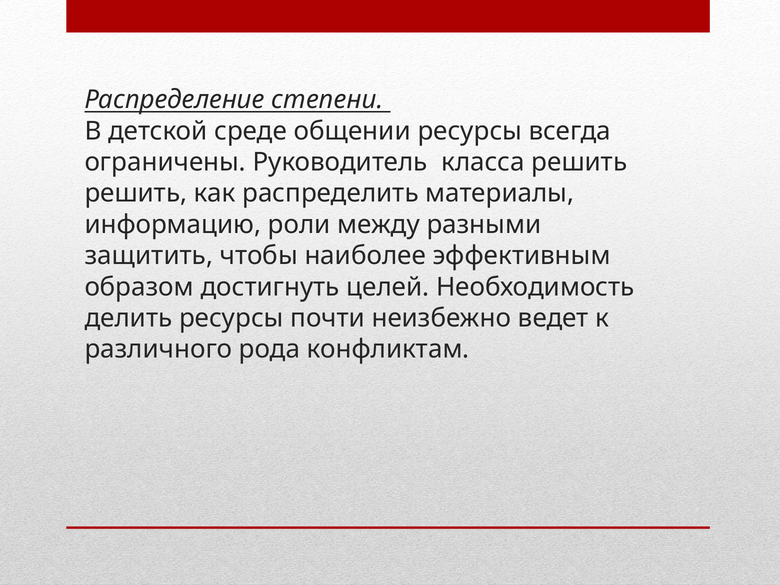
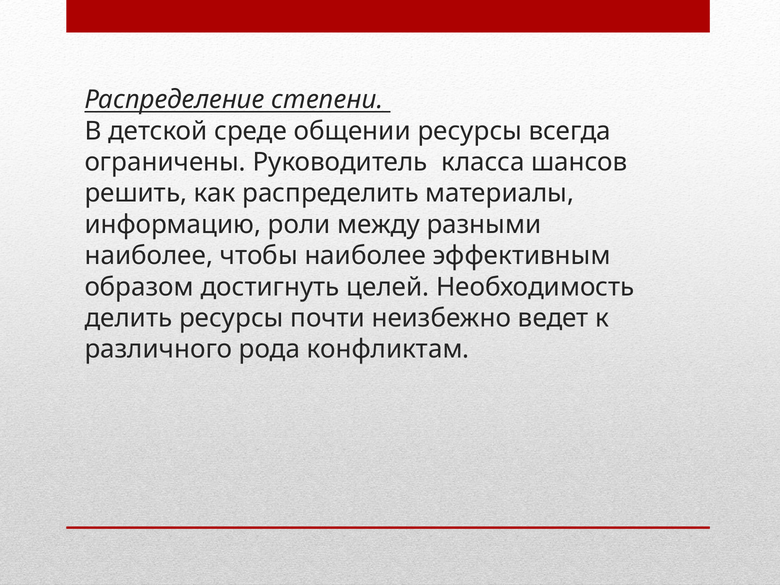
класса решить: решить -> шансов (579, 162)
защитить: защитить -> наиболее (149, 256)
